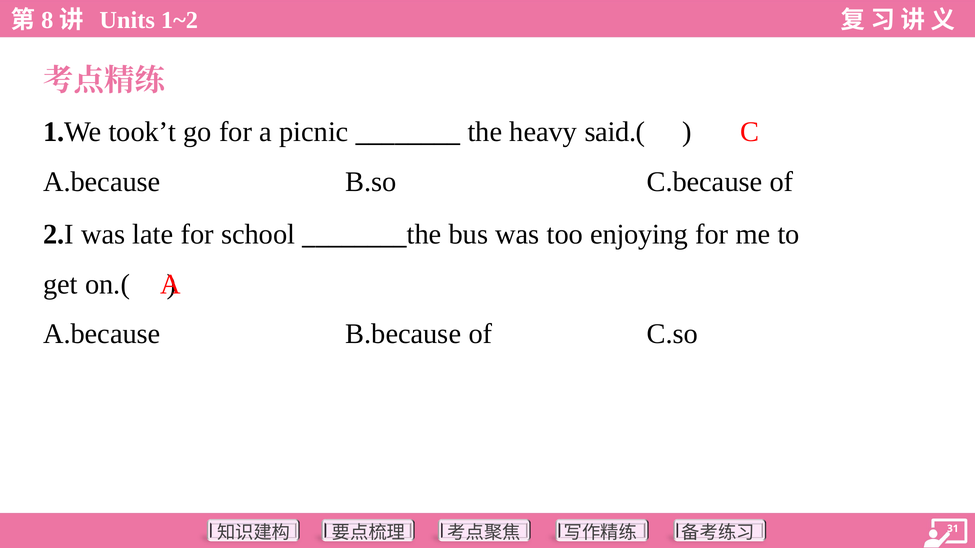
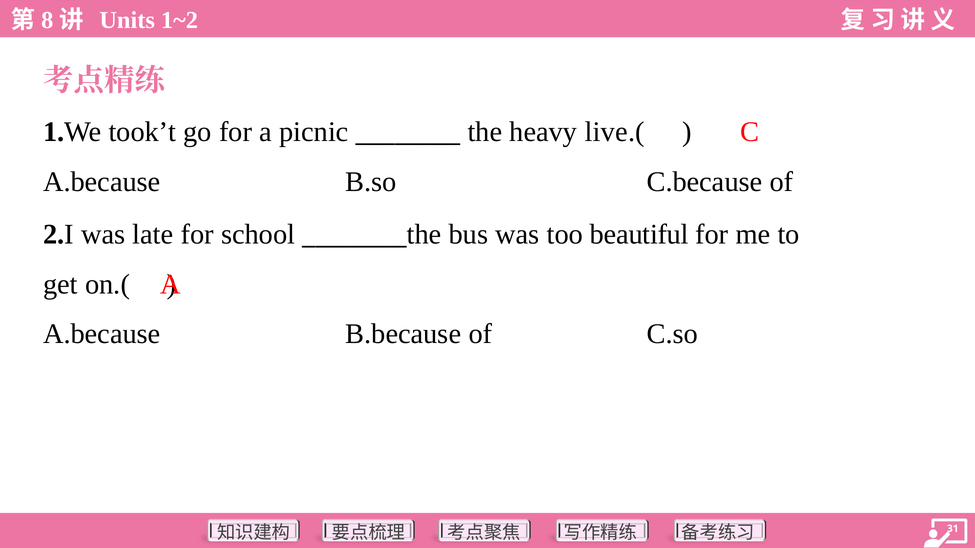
said.(: said.( -> live.( (615, 132)
enjoying: enjoying -> beautiful (639, 235)
